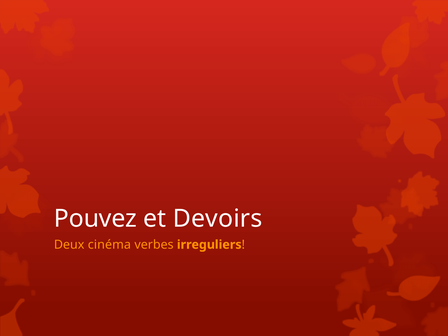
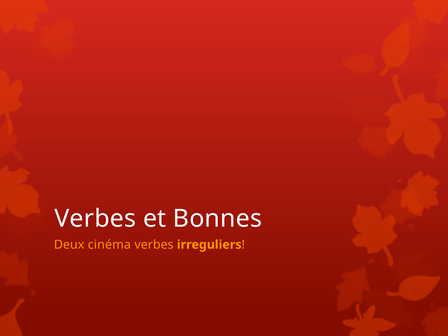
Pouvez: Pouvez -> Verbes (95, 219)
Devoirs: Devoirs -> Bonnes (218, 219)
